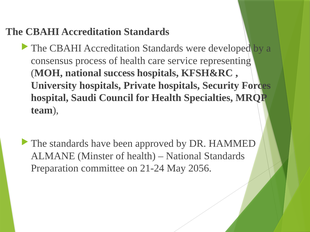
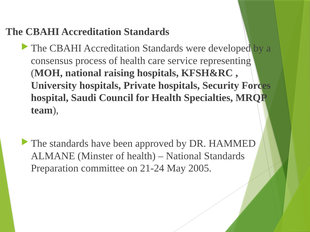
success: success -> raising (119, 73)
2056: 2056 -> 2005 (200, 169)
